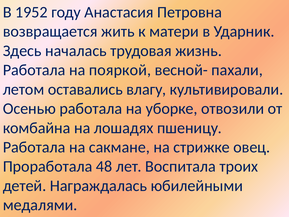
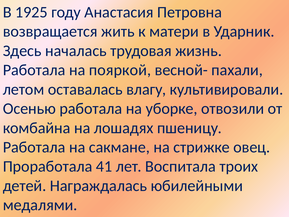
1952: 1952 -> 1925 (31, 12)
оставались: оставались -> оставалась (85, 89)
48: 48 -> 41 (104, 166)
